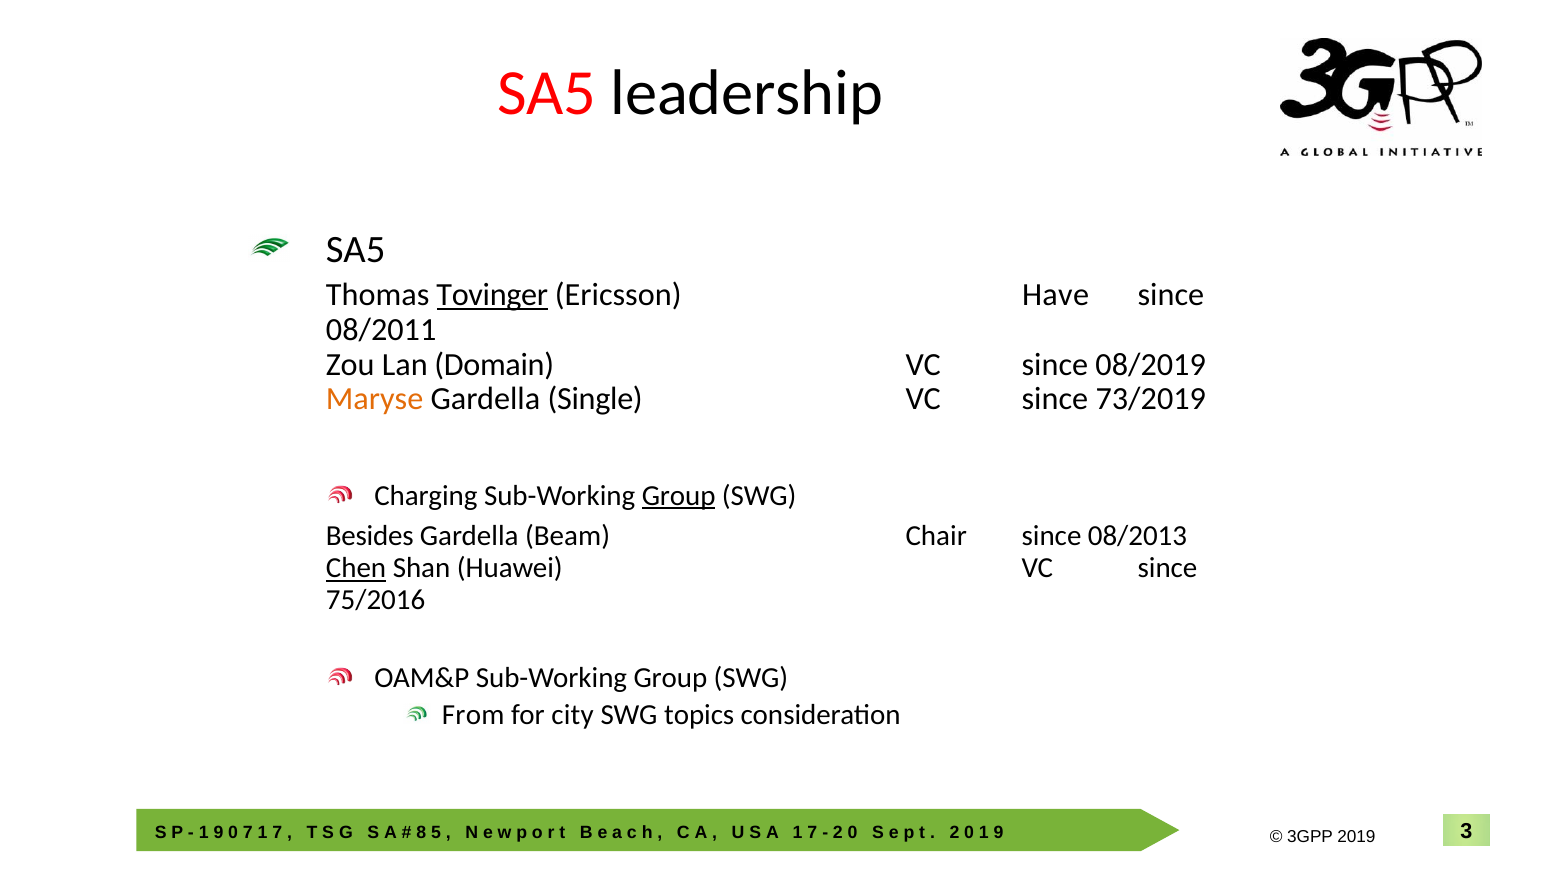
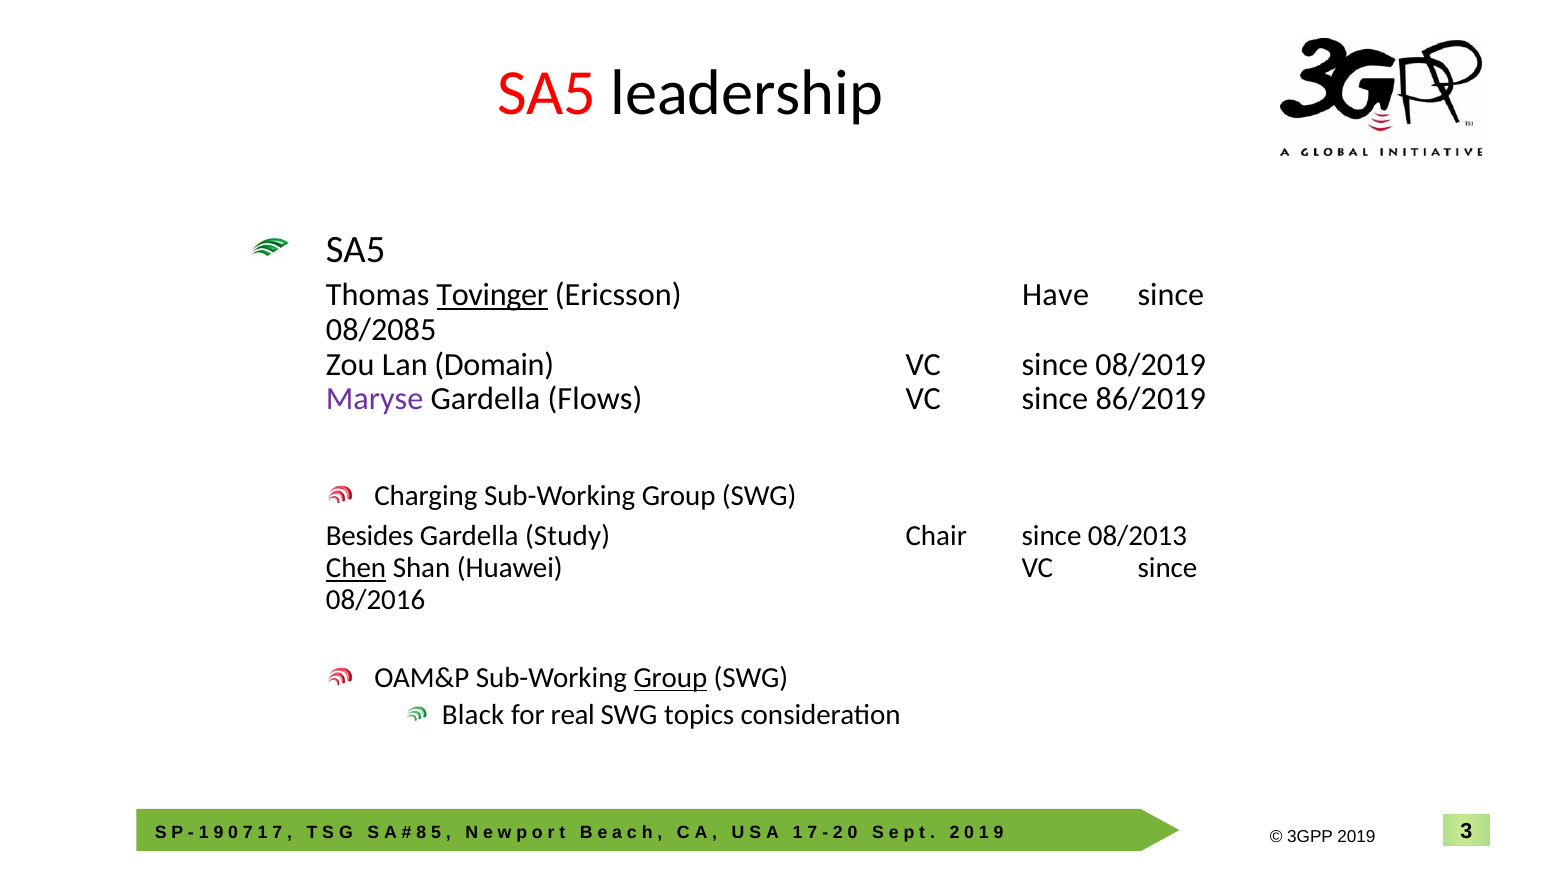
08/2011: 08/2011 -> 08/2085 (381, 329)
Maryse colour: orange -> purple (375, 399)
Single: Single -> Flows (595, 399)
73/2019: 73/2019 -> 86/2019 (1151, 399)
Group underline: present -> none (679, 496)
Beam: Beam -> Study (568, 536)
75/2016: 75/2016 -> 08/2016 (376, 599)
Group underline: none -> present (670, 678)
From: From -> Black (473, 715)
city: city -> real (573, 715)
